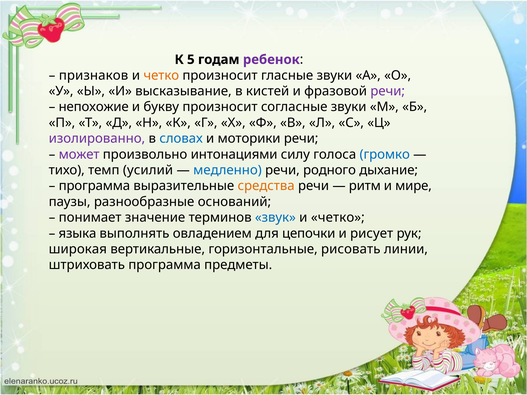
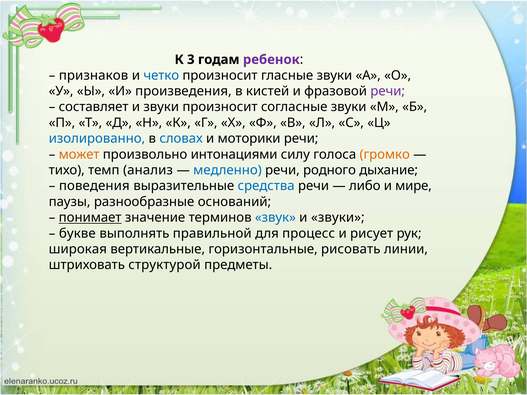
5: 5 -> 3 (191, 60)
четко colour: orange -> blue (161, 75)
высказывание: высказывание -> произведения (183, 91)
непохожие: непохожие -> составляет (94, 107)
букву: букву -> звуки (161, 107)
изолированно colour: purple -> blue (97, 139)
может colour: purple -> orange (79, 154)
громко colour: blue -> orange (385, 154)
усилий: усилий -> анализ (148, 170)
программа: программа -> поведения (94, 186)
средства colour: orange -> blue (266, 186)
ритм: ритм -> либо (365, 186)
понимает underline: none -> present (90, 218)
четко: четко -> звуки (338, 218)
языка: языка -> букве (77, 234)
овладением: овладением -> правильной (212, 234)
цепочки: цепочки -> процесс (309, 234)
штриховать программа: программа -> структурой (165, 265)
